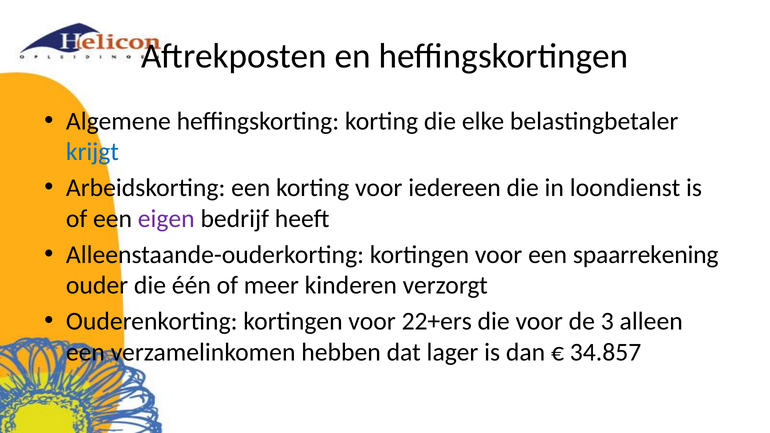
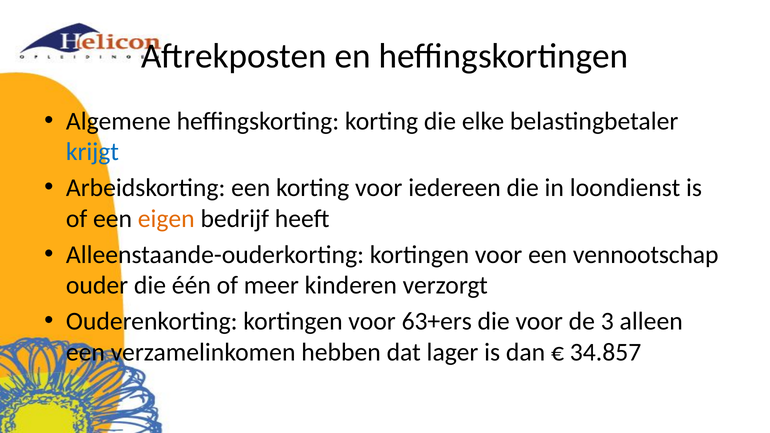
eigen colour: purple -> orange (166, 219)
spaarrekening: spaarrekening -> vennootschap (646, 255)
22+ers: 22+ers -> 63+ers (437, 321)
